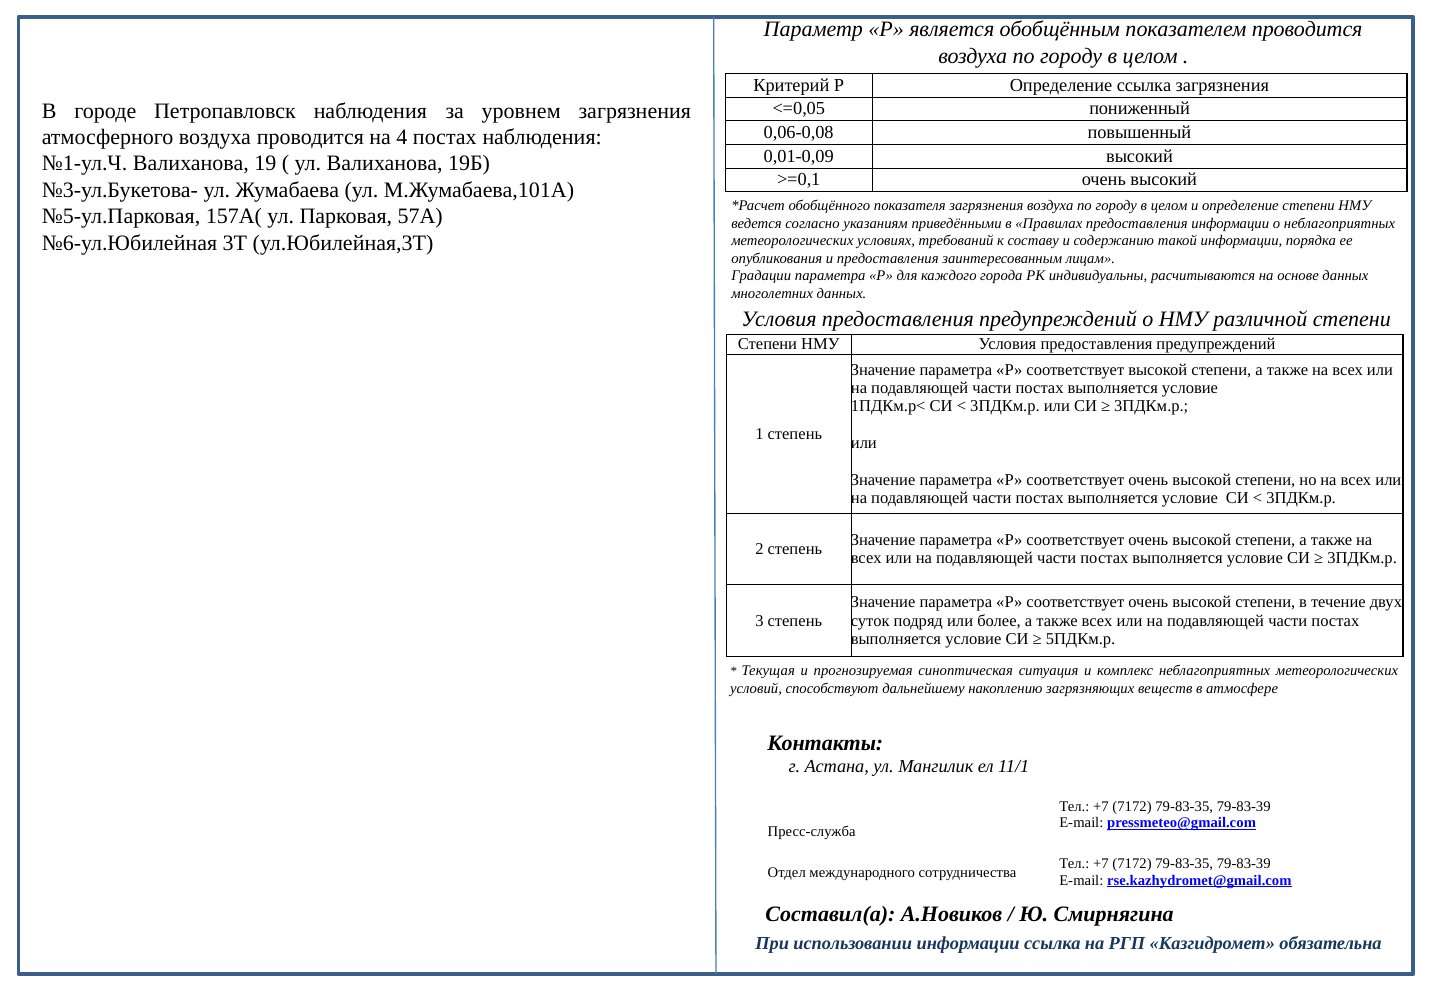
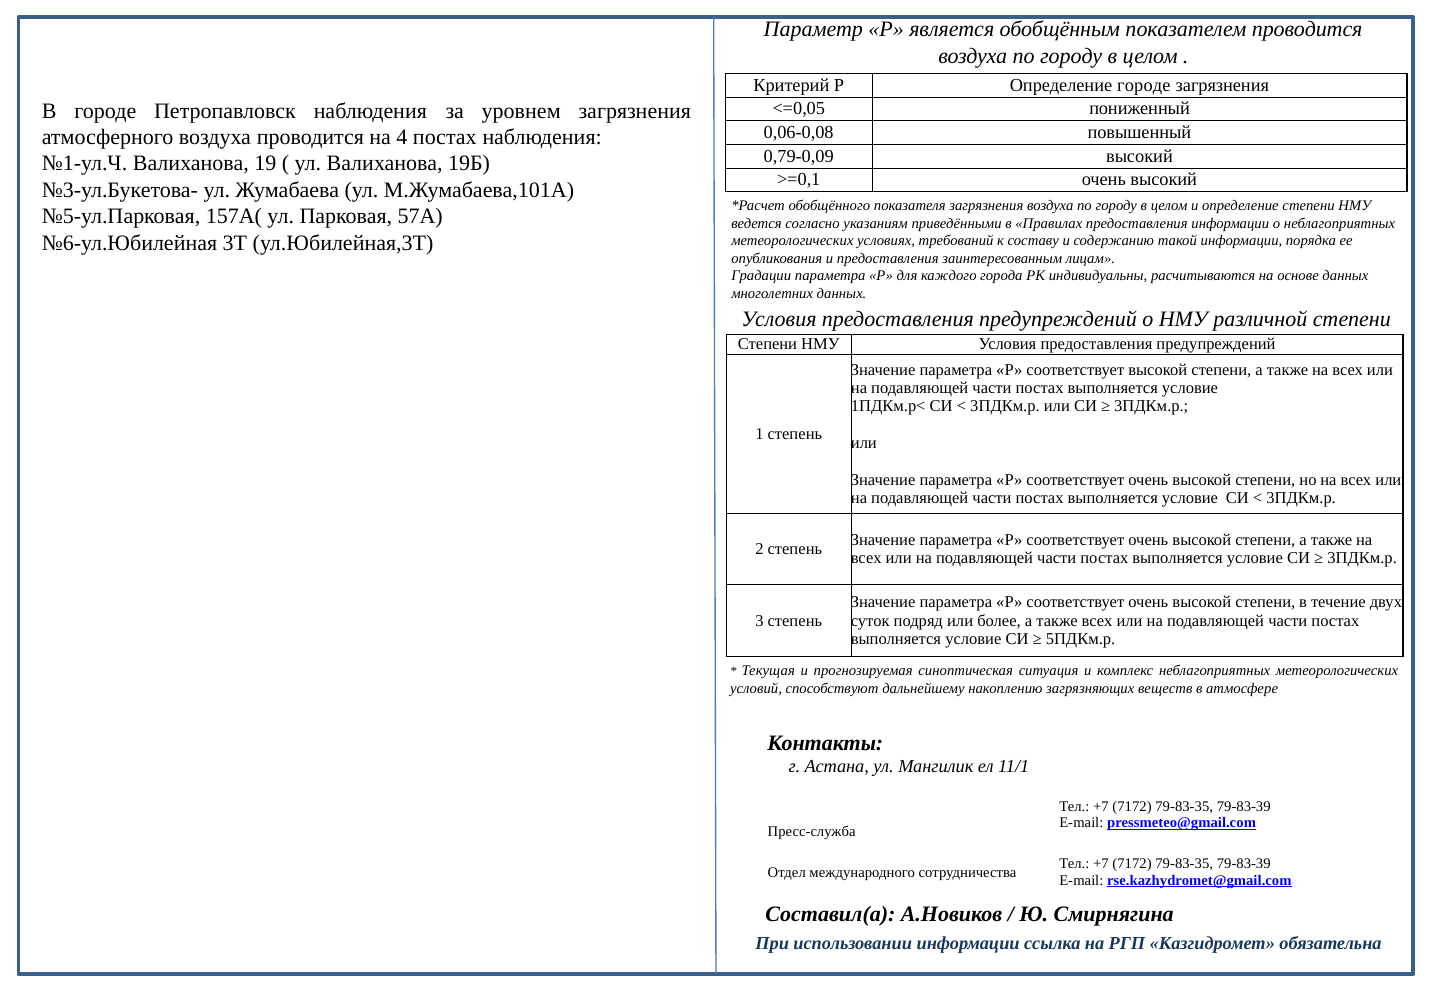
Определение ссылка: ссылка -> городе (1144, 85)
0,01-0,09: 0,01-0,09 -> 0,79-0,09 (799, 156)
